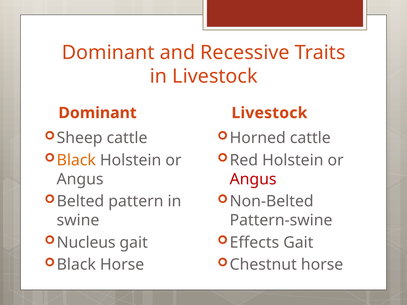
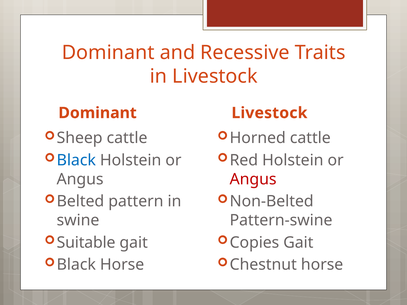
Black colour: orange -> blue (76, 160)
Nucleus: Nucleus -> Suitable (86, 243)
Effects: Effects -> Copies (254, 243)
